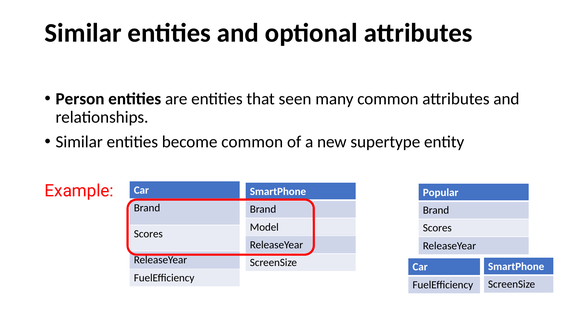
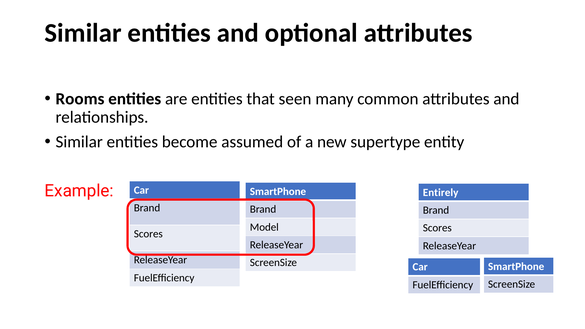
Person: Person -> Rooms (80, 99)
become common: common -> assumed (252, 142)
Popular: Popular -> Entirely (441, 192)
